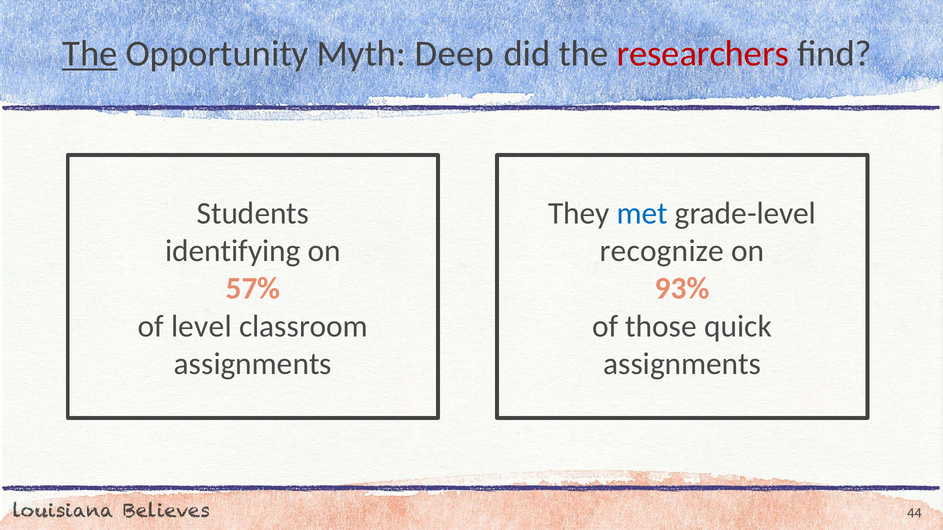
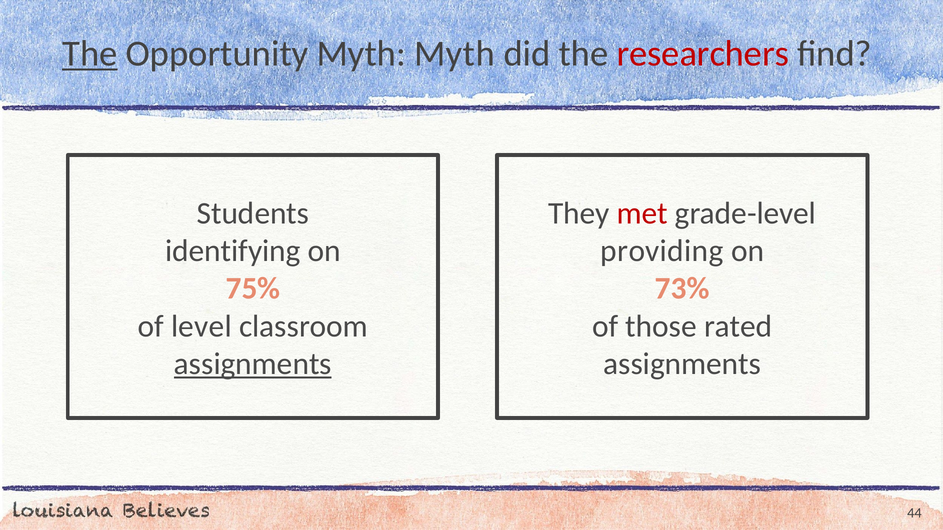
Myth Deep: Deep -> Myth (455, 54)
met colour: blue -> red (642, 213)
recognize: recognize -> providing (662, 251)
57%: 57% -> 75% (253, 289)
93%: 93% -> 73% (682, 289)
quick: quick -> rated (738, 327)
assignments underline: none -> present (253, 364)
